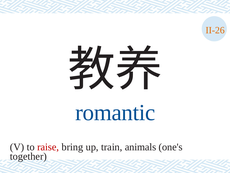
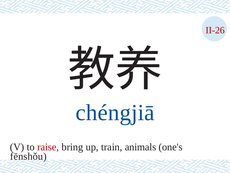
II-26 colour: orange -> red (215, 30)
romantic: romantic -> chéngjiā (115, 112)
together: together -> fēnshǒu (28, 156)
